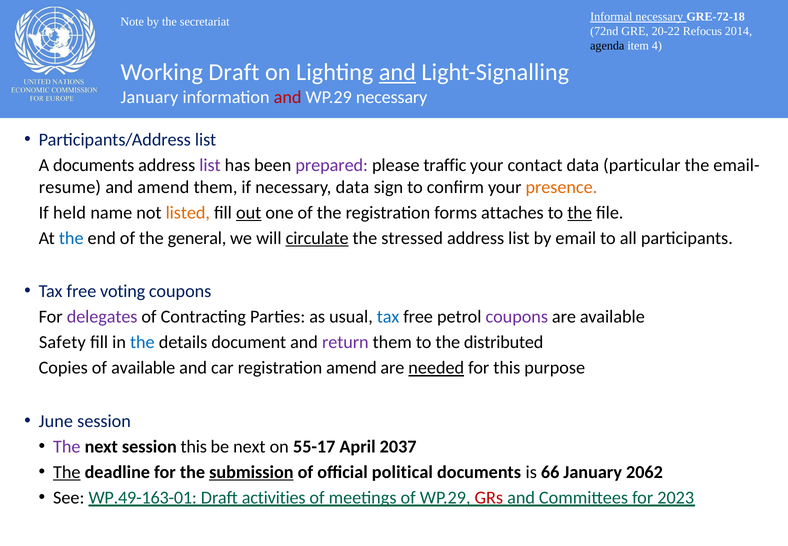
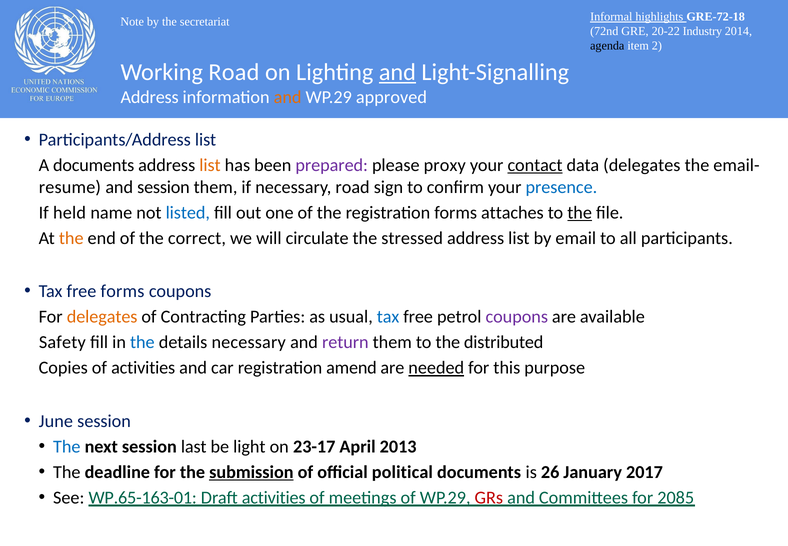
Informal necessary: necessary -> highlights (659, 17)
Refocus: Refocus -> Industry (702, 31)
4: 4 -> 2 (657, 46)
Working Draft: Draft -> Road (234, 72)
January: January -> Address (150, 97)
and colour: red -> orange (288, 97)
WP.29 necessary: necessary -> approved (391, 97)
list colour: purple -> orange (210, 165)
traffic: traffic -> proxy (445, 165)
contact underline: none -> present (535, 165)
data particular: particular -> delegates (642, 165)
and amend: amend -> session (163, 187)
necessary data: data -> road (353, 187)
presence colour: orange -> blue (561, 187)
listed colour: orange -> blue (188, 212)
out underline: present -> none (249, 212)
the colour: blue -> orange (71, 238)
general: general -> correct (197, 238)
circulate underline: present -> none (317, 238)
free voting: voting -> forms (122, 291)
delegates colour: purple -> orange (102, 317)
details document: document -> necessary (249, 342)
of available: available -> activities (143, 368)
The colour: purple -> blue (67, 446)
session this: this -> last (194, 446)
be next: next -> light (249, 446)
55-17: 55-17 -> 23-17 (314, 446)
2037: 2037 -> 2013 (398, 446)
The underline: present -> none (67, 472)
66: 66 -> 26 (550, 472)
2062: 2062 -> 2017 (644, 472)
WP.49-163-01: WP.49-163-01 -> WP.65-163-01 (143, 497)
2023: 2023 -> 2085 (676, 497)
